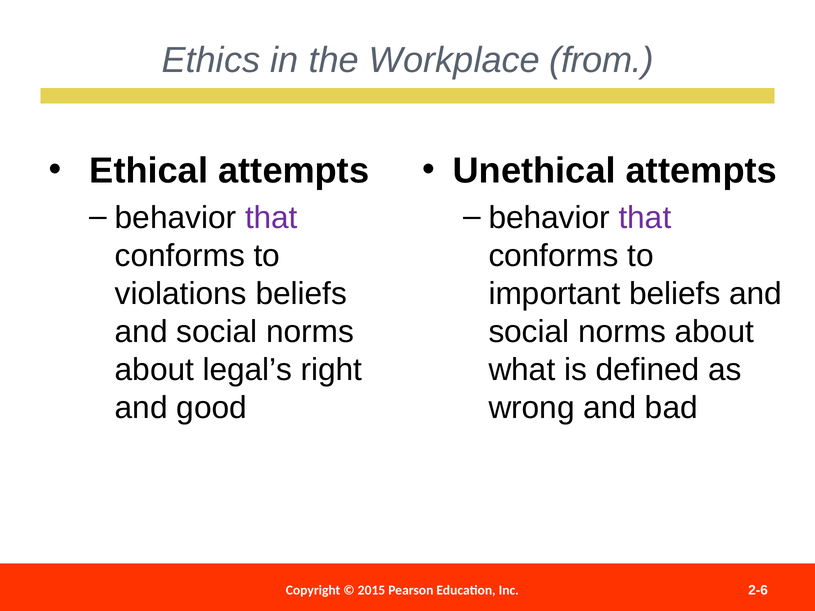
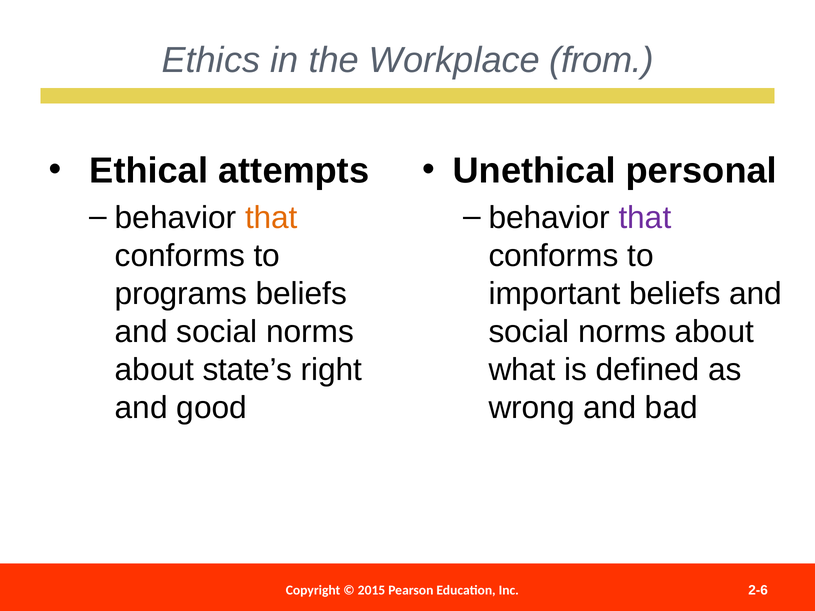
Unethical attempts: attempts -> personal (701, 171)
that colour: purple -> orange (271, 218)
violations: violations -> programs (181, 294)
legal’s: legal’s -> state’s (248, 370)
